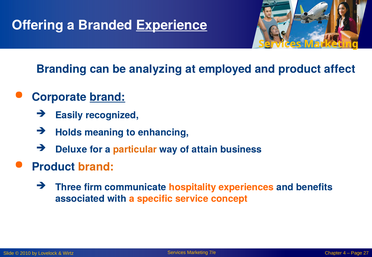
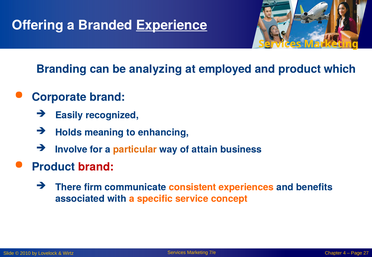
affect: affect -> which (340, 69)
brand underline: present -> none (107, 97)
Deluxe: Deluxe -> Involve (71, 150)
brand colour: orange -> red (96, 167)
Three: Three -> There (68, 188)
hospitality: hospitality -> consistent (193, 188)
